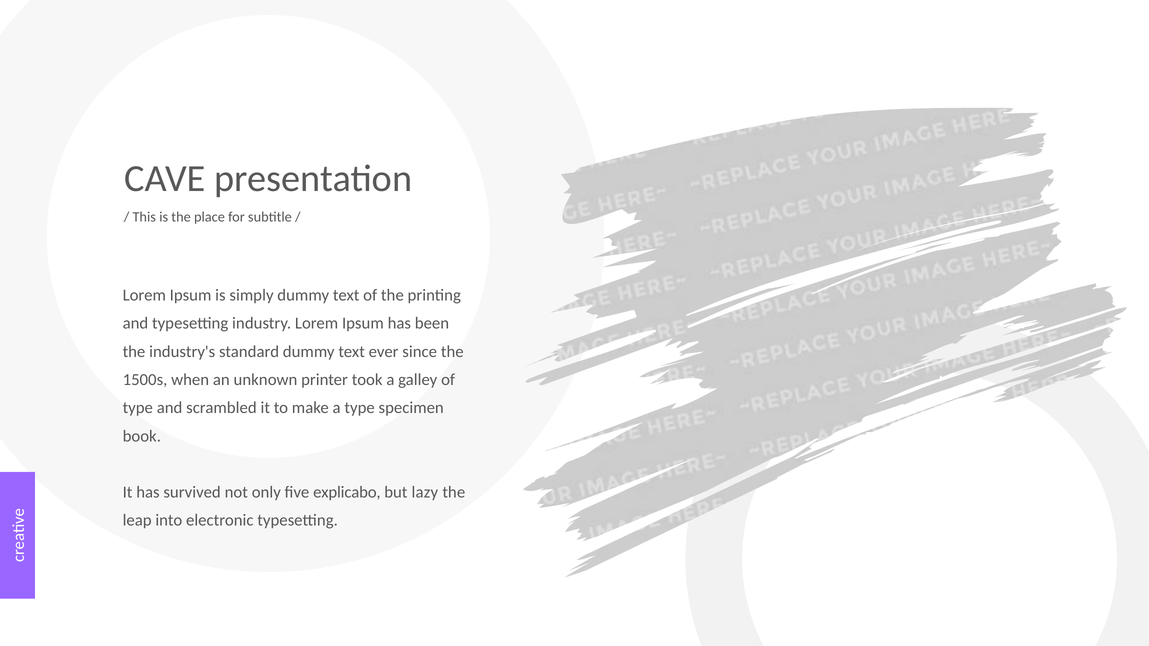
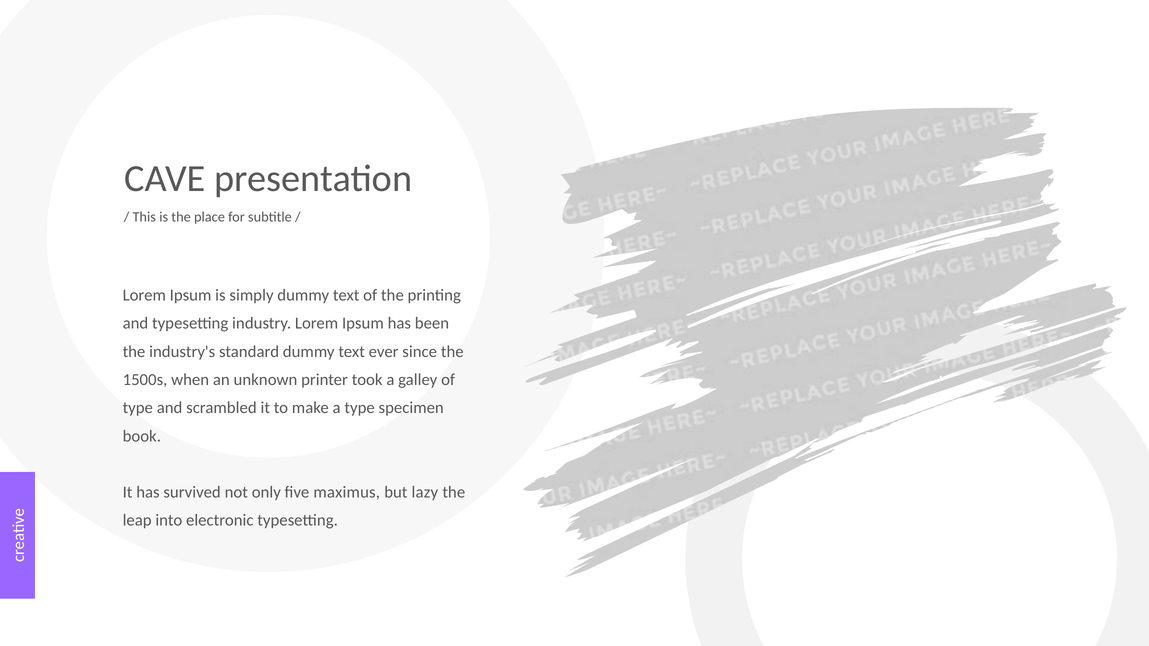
explicabo: explicabo -> maximus (347, 493)
